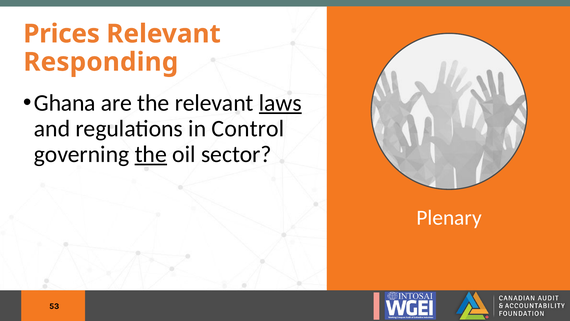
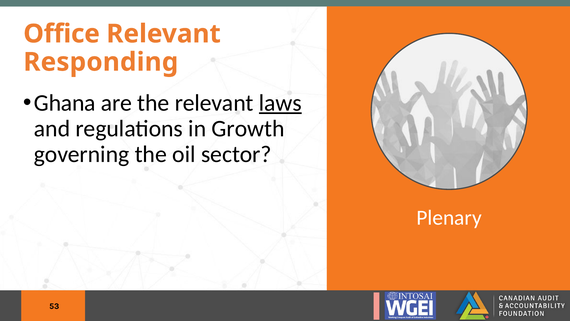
Prices: Prices -> Office (62, 34)
Control: Control -> Growth (248, 128)
the underline: present -> none (151, 154)
